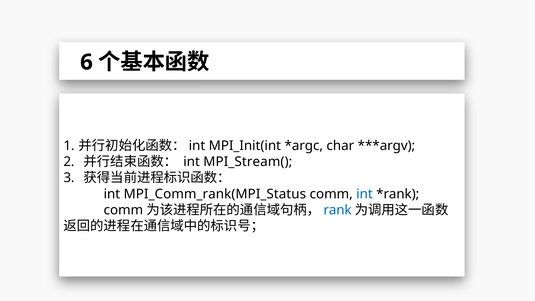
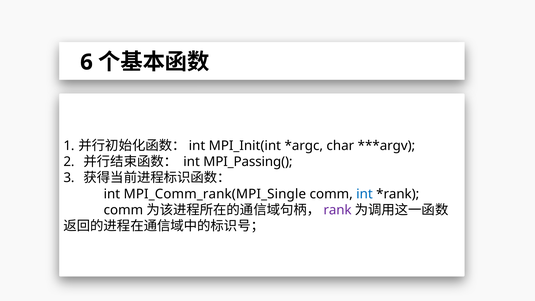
MPI_Stream(: MPI_Stream( -> MPI_Passing( (248, 162)
MPI_Comm_rank(MPI_Status: MPI_Comm_rank(MPI_Status -> MPI_Comm_rank(MPI_Single (215, 194)
rank colour: blue -> purple (338, 210)
